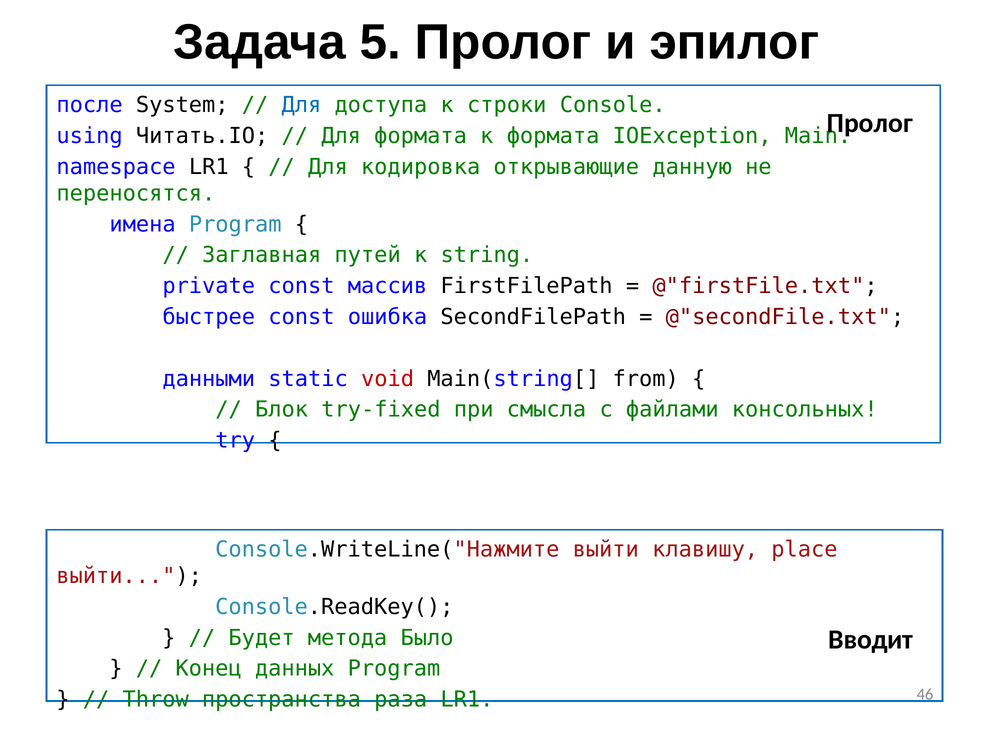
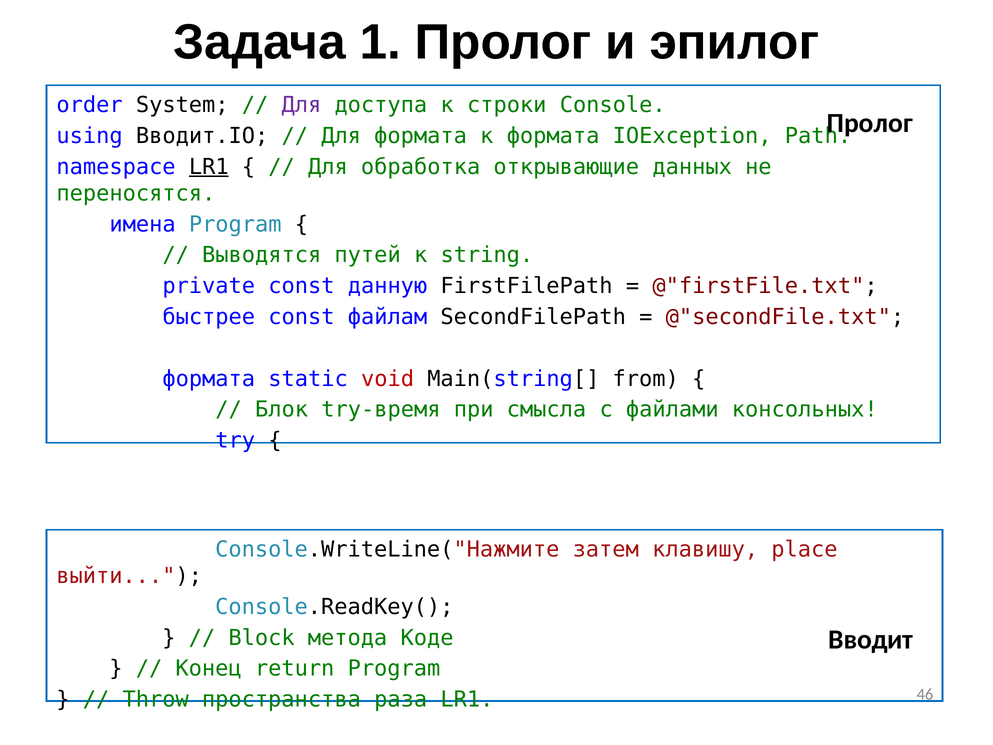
5: 5 -> 1 (380, 42)
после: после -> order (90, 105)
Для colour: blue -> purple (301, 105)
Читать.IO: Читать.IO -> Вводит.IO (202, 136)
Main: Main -> Path (818, 136)
LR1 underline: none -> present (209, 167)
кодировка: кодировка -> обработка (421, 167)
данную: данную -> данных (692, 167)
Заглавная: Заглавная -> Выводятся (262, 255)
массив: массив -> данную (388, 286)
ошибка: ошибка -> файлам (388, 317)
данными: данными -> формата (209, 379)
try-fixed: try-fixed -> try-время (381, 410)
Console.WriteLine("Нажмите выйти: выйти -> затем (606, 549)
Будет: Будет -> Block (262, 638)
Было: Было -> Коде (427, 638)
данных: данных -> return (295, 668)
